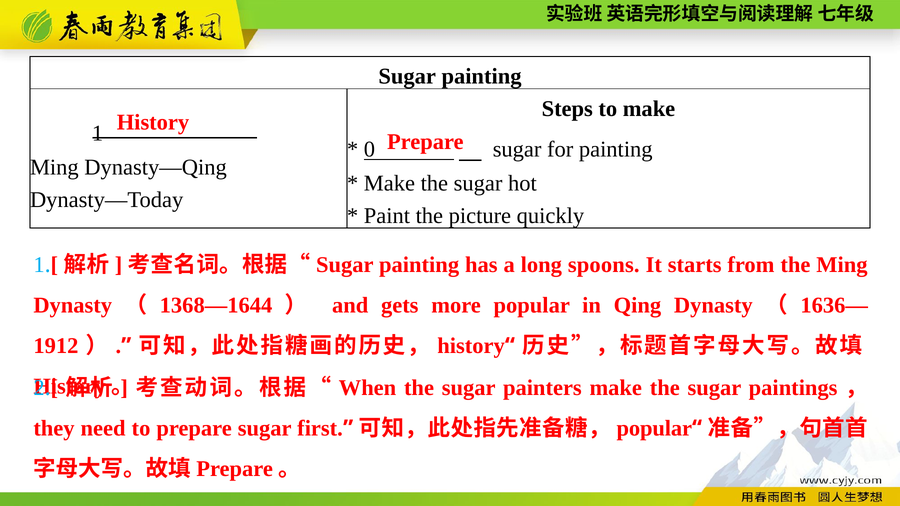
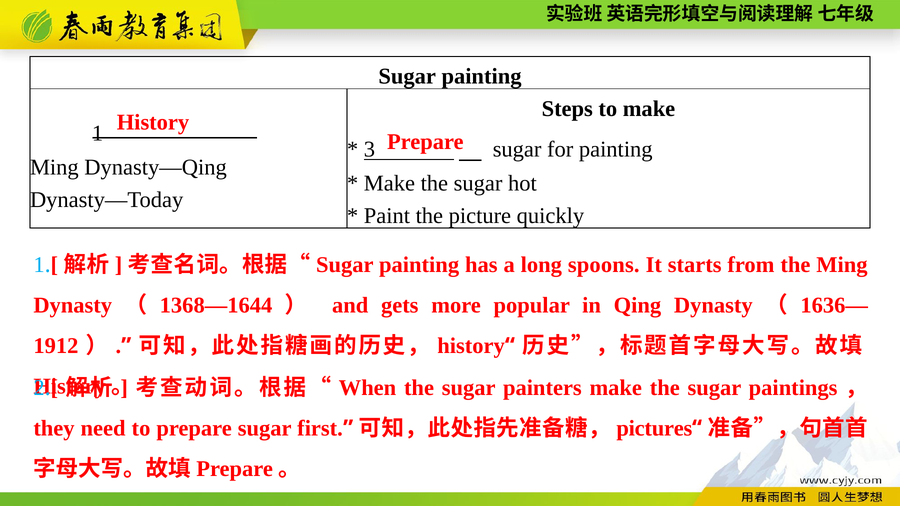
0: 0 -> 3 (369, 150)
popular: popular -> pictures (654, 428)
